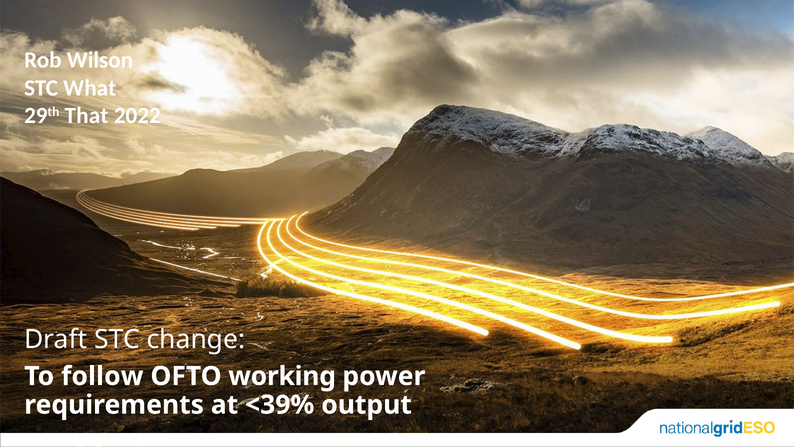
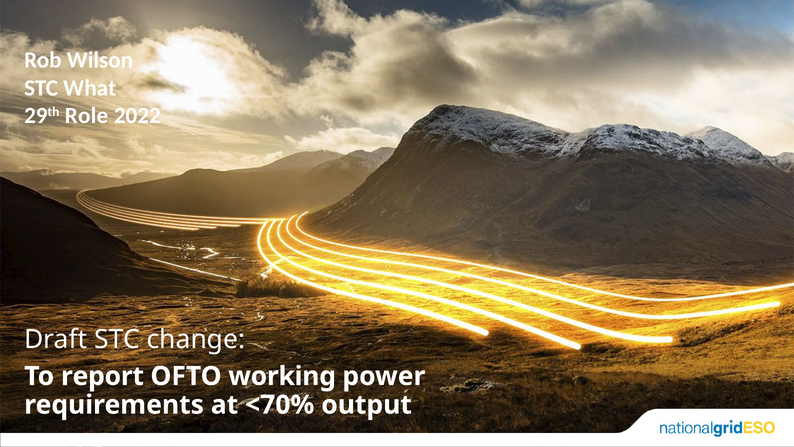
That: That -> Role (86, 116)
follow: follow -> report (102, 376)
<39%: <39% -> <70% (280, 405)
